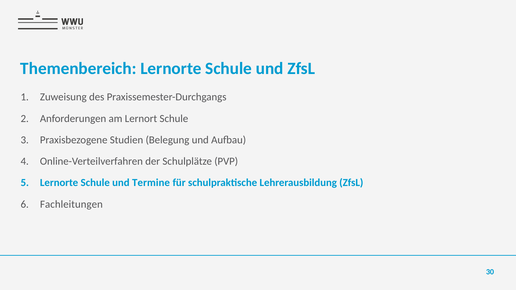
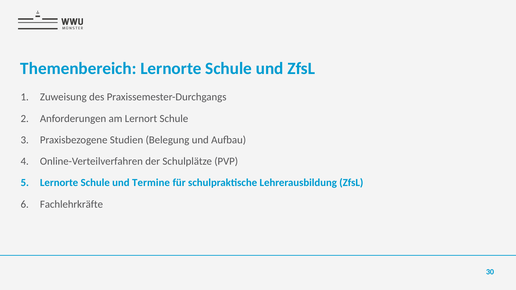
Fachleitungen: Fachleitungen -> Fachlehrkräfte (71, 204)
